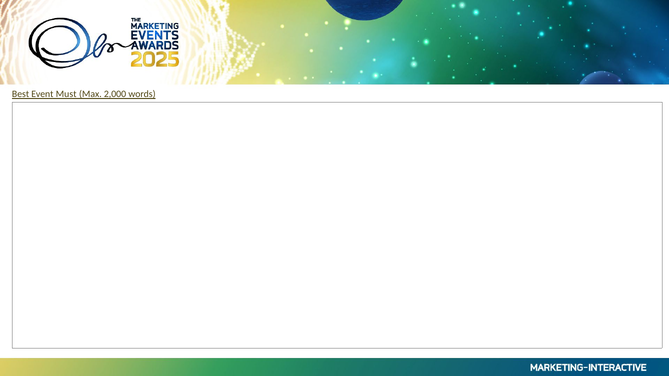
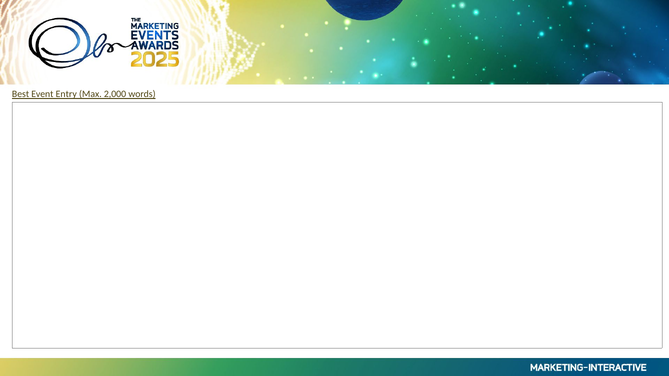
Must: Must -> Entry (66, 94)
